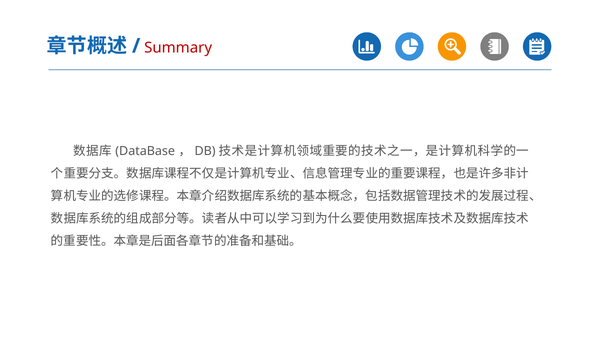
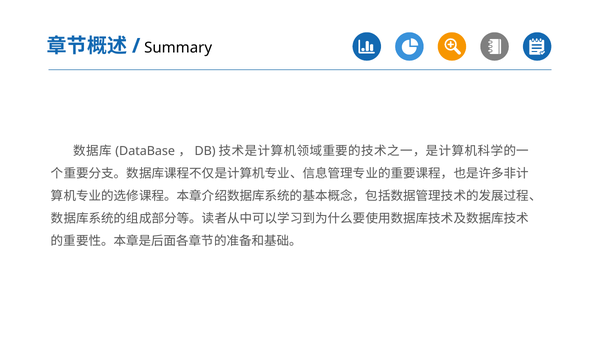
Summary colour: red -> black (178, 48)
